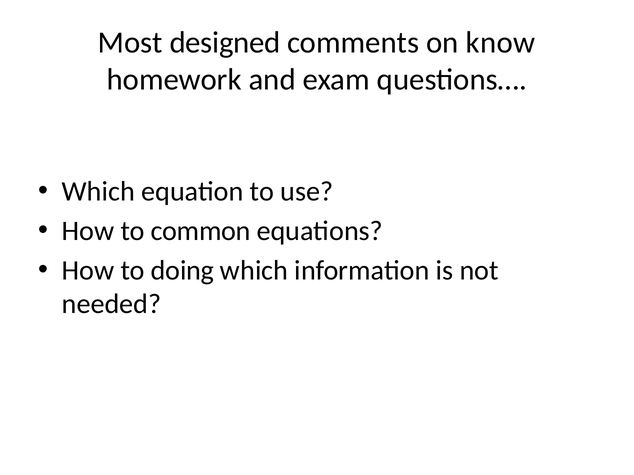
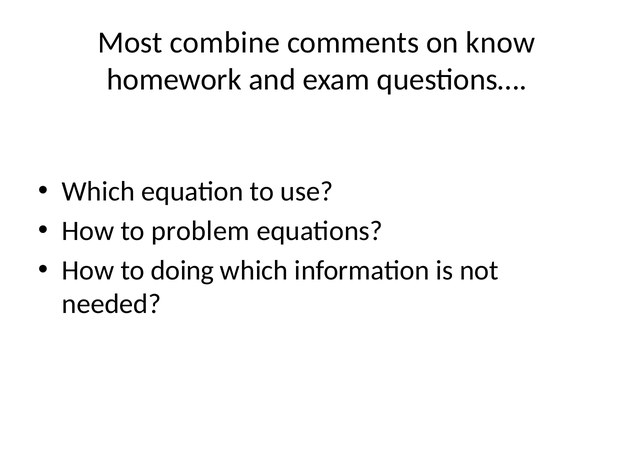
designed: designed -> combine (225, 43)
common: common -> problem (200, 231)
